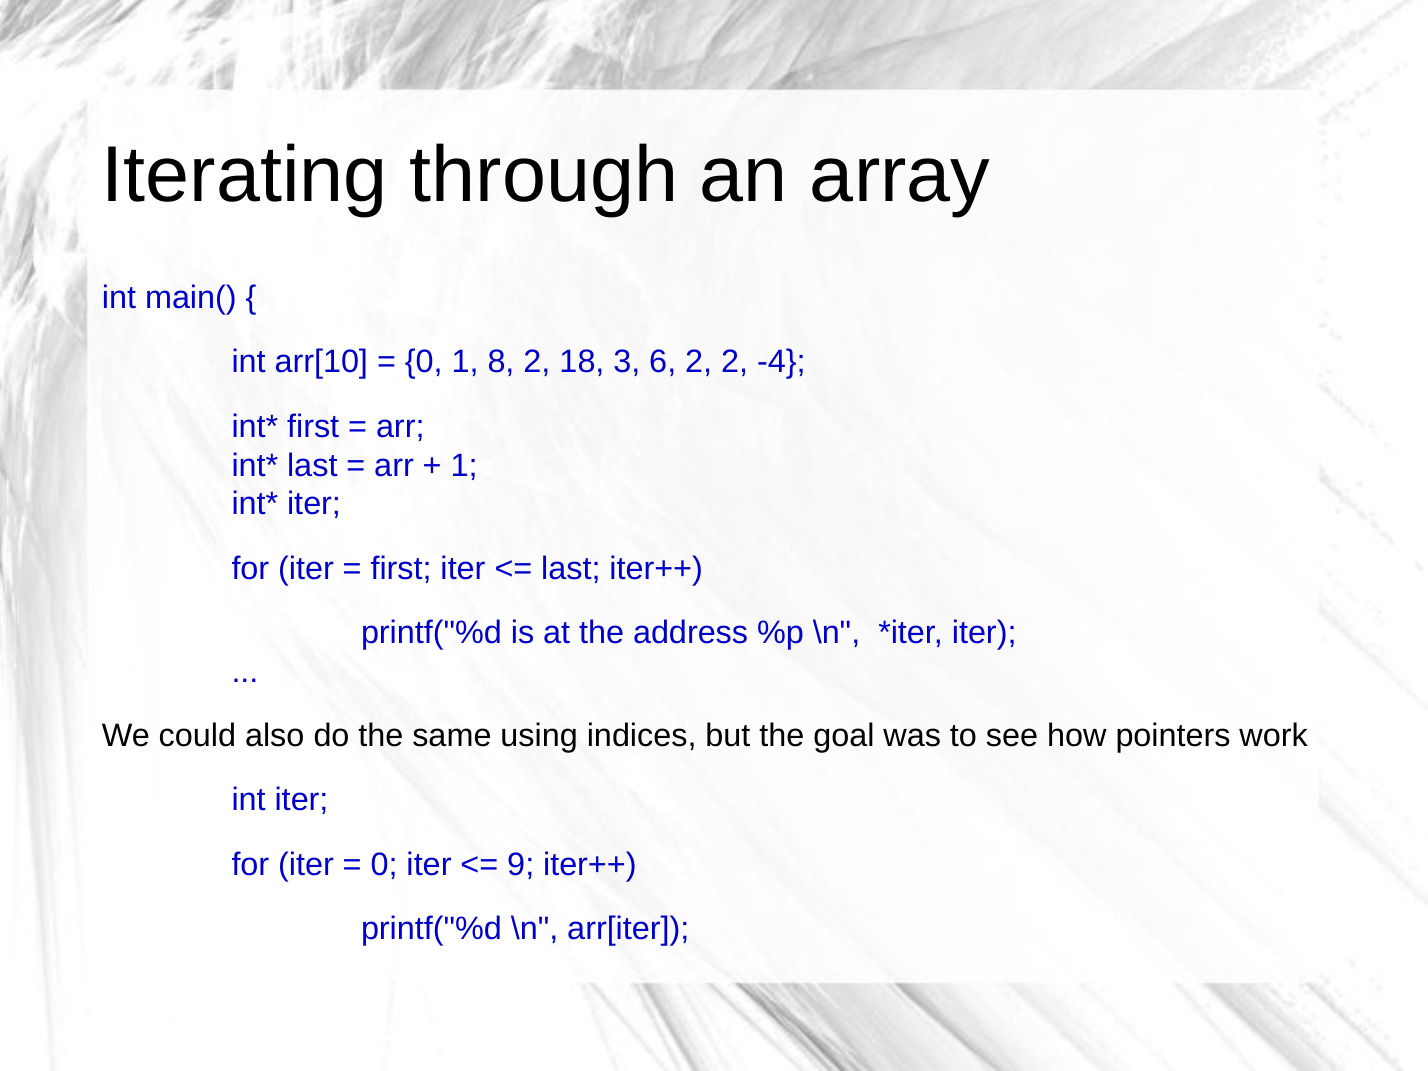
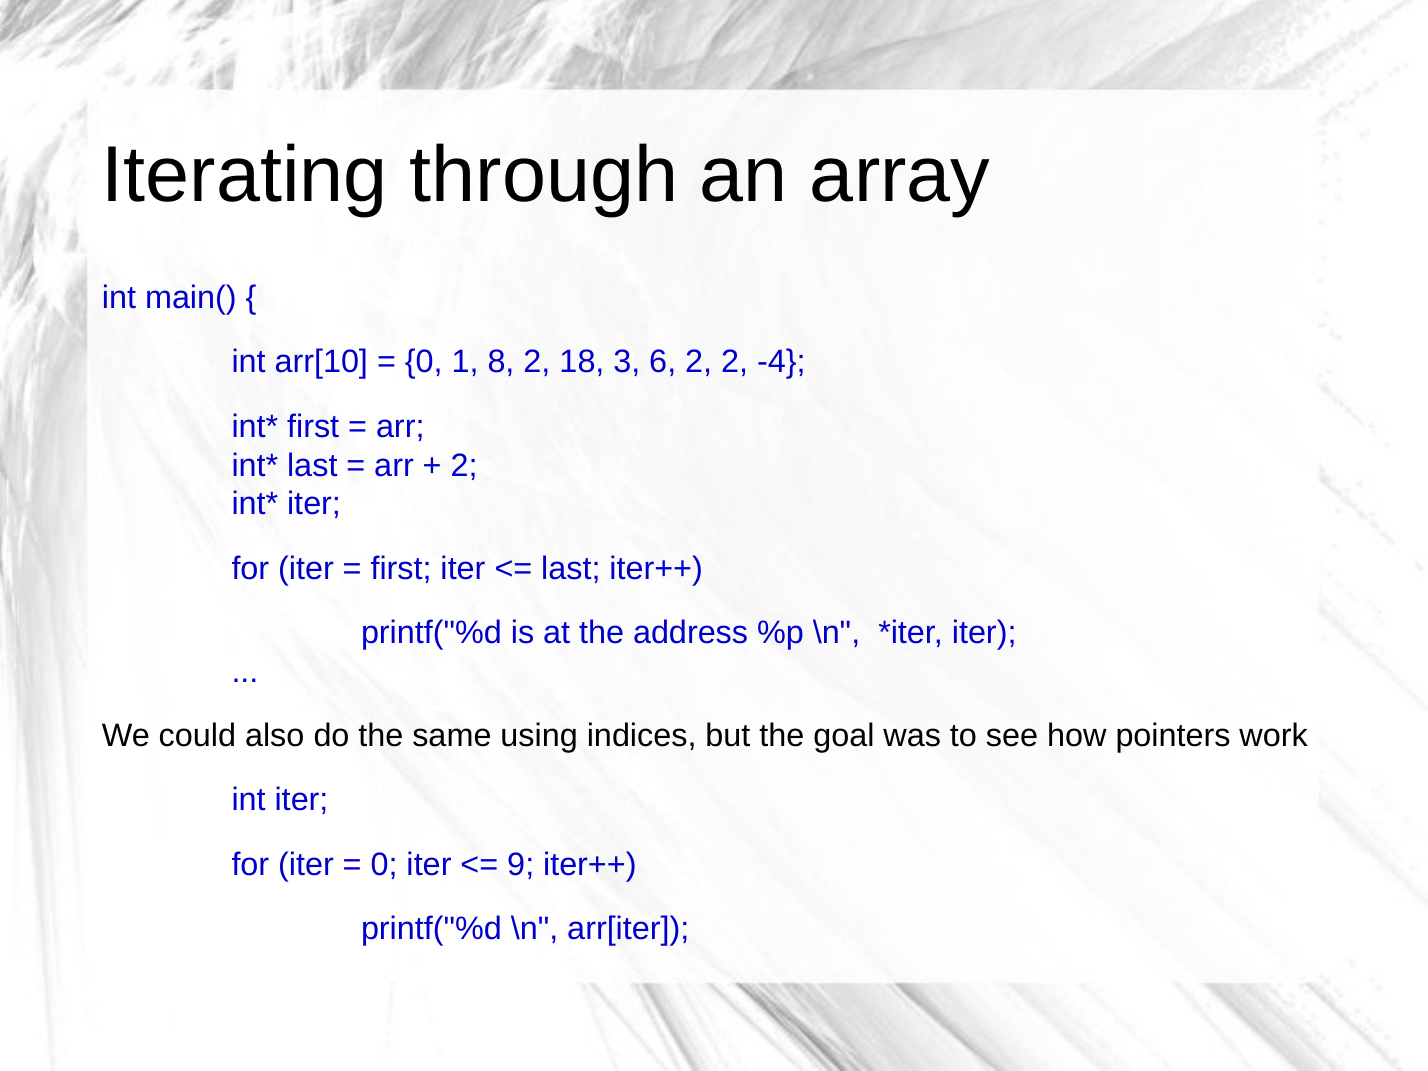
1: 1 -> 2 (464, 465)
